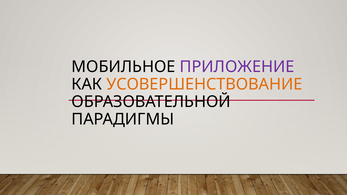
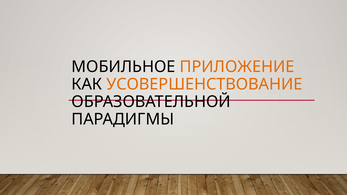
ПРИЛОЖЕНИЕ colour: purple -> orange (237, 67)
